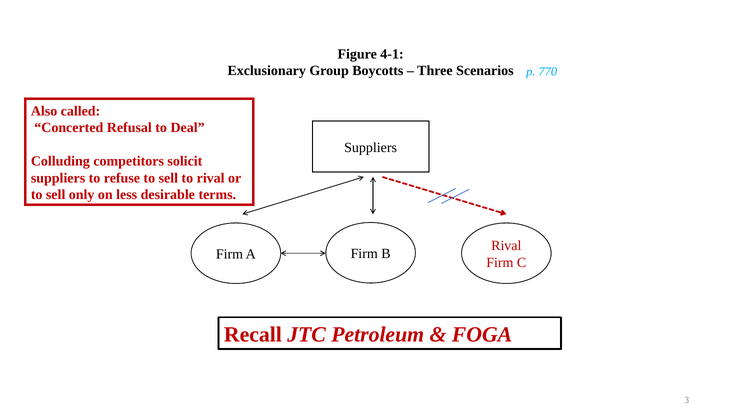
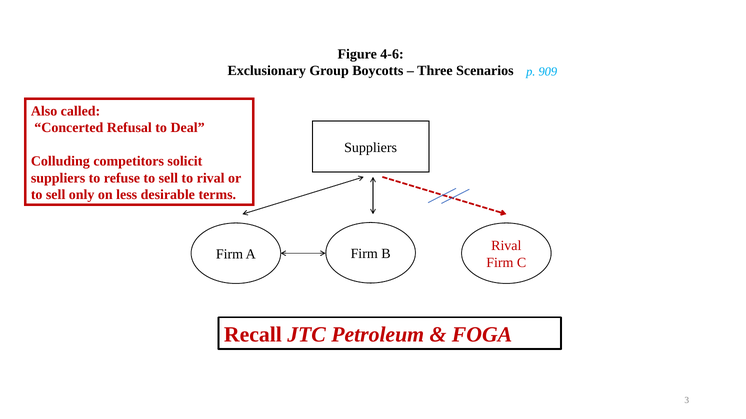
4-1: 4-1 -> 4-6 (392, 54)
770: 770 -> 909 (548, 72)
